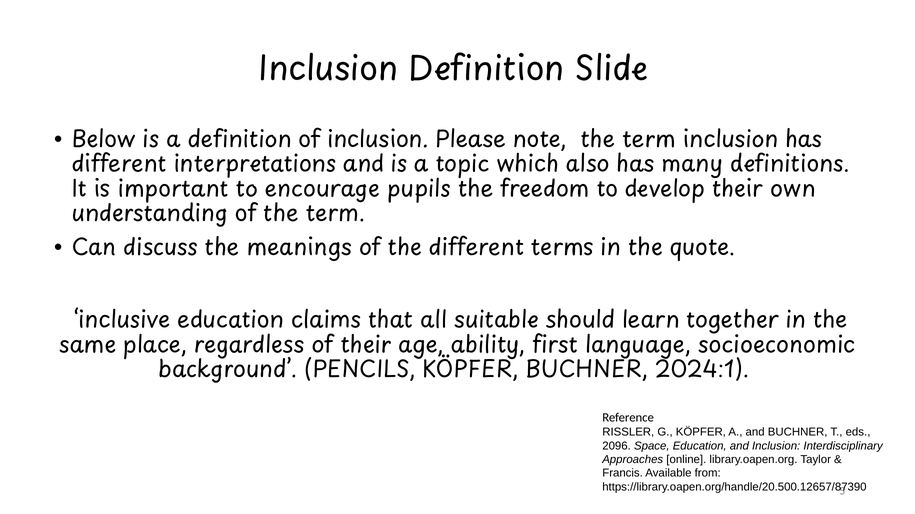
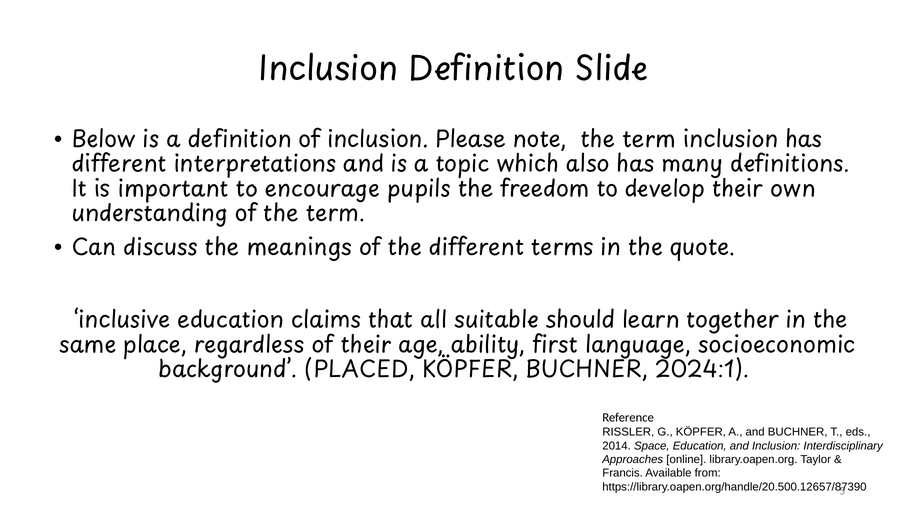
PENCILS: PENCILS -> PLACED (360, 370)
2096: 2096 -> 2014 (617, 446)
